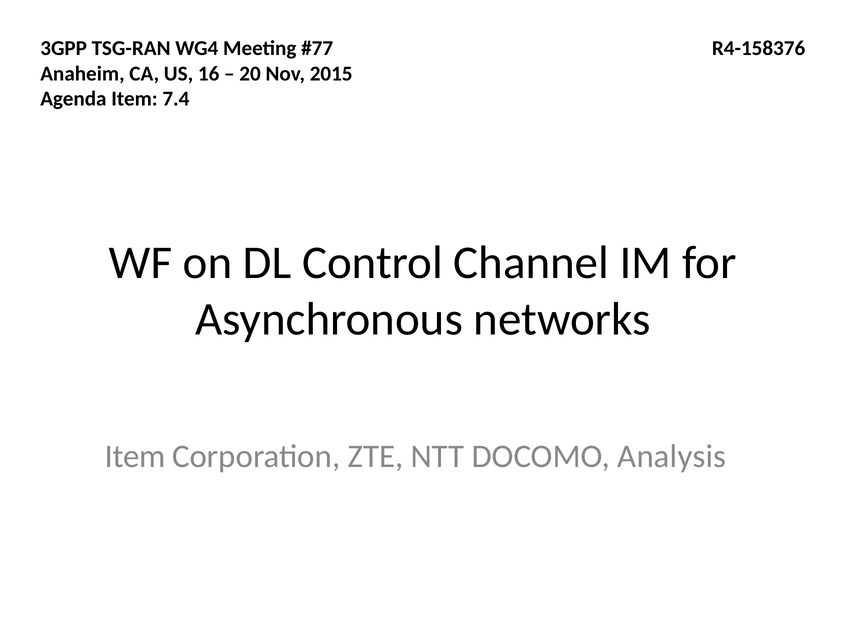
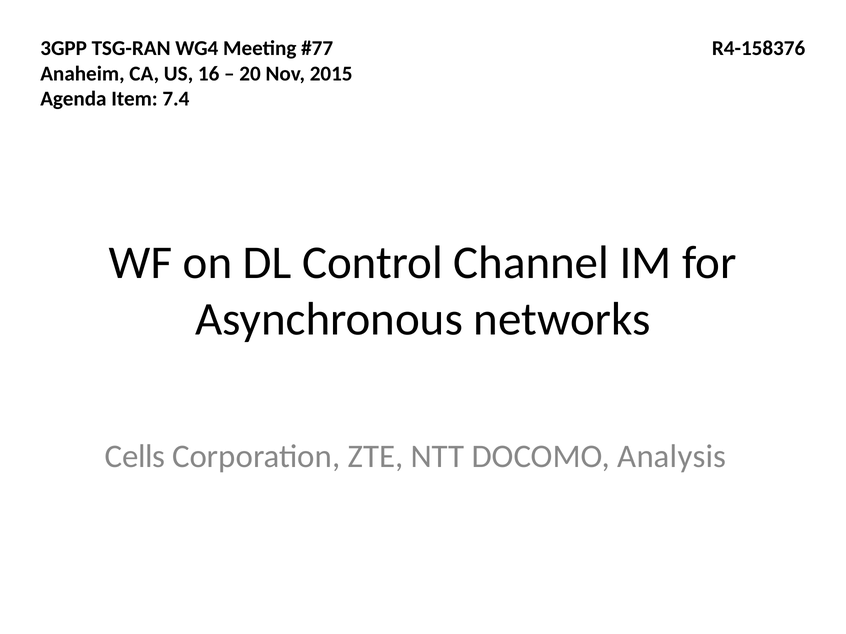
Item: Item -> Cells (135, 457)
